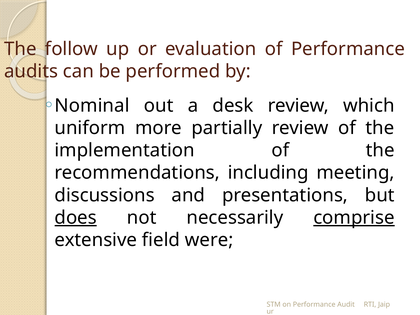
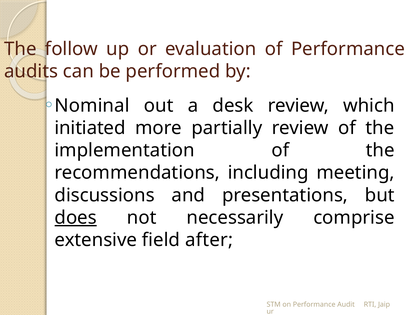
uniform: uniform -> initiated (90, 128)
comprise underline: present -> none (354, 218)
were: were -> after (209, 240)
